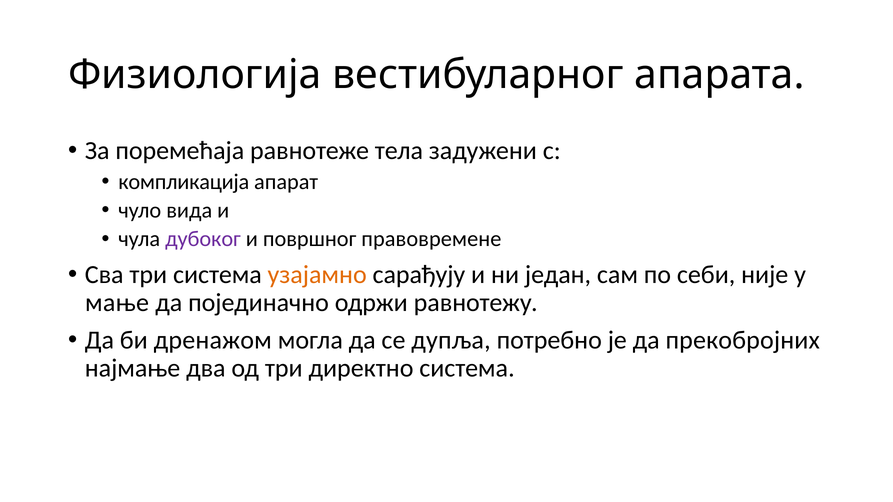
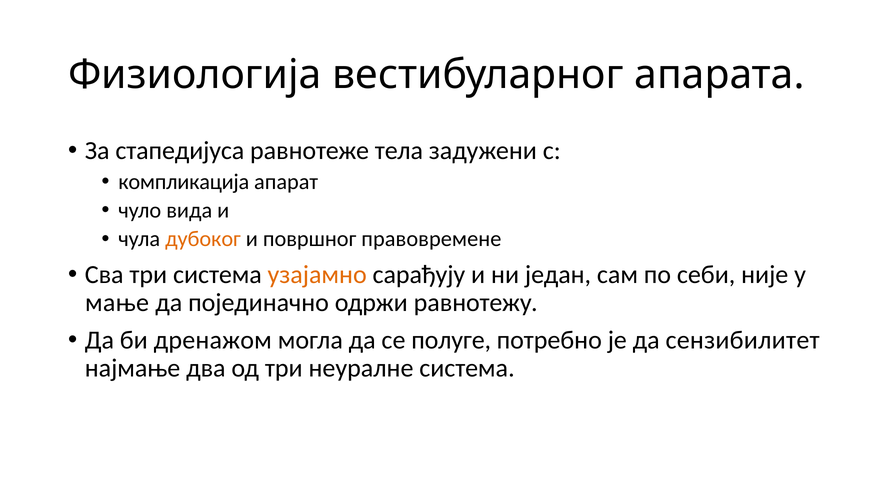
поремећаја: поремећаја -> стапедијуса (180, 151)
дубоког colour: purple -> orange (203, 239)
дупља: дупља -> полуге (451, 340)
прекобројних: прекобројних -> сензибилитет (743, 340)
директно: директно -> неуралне (361, 368)
